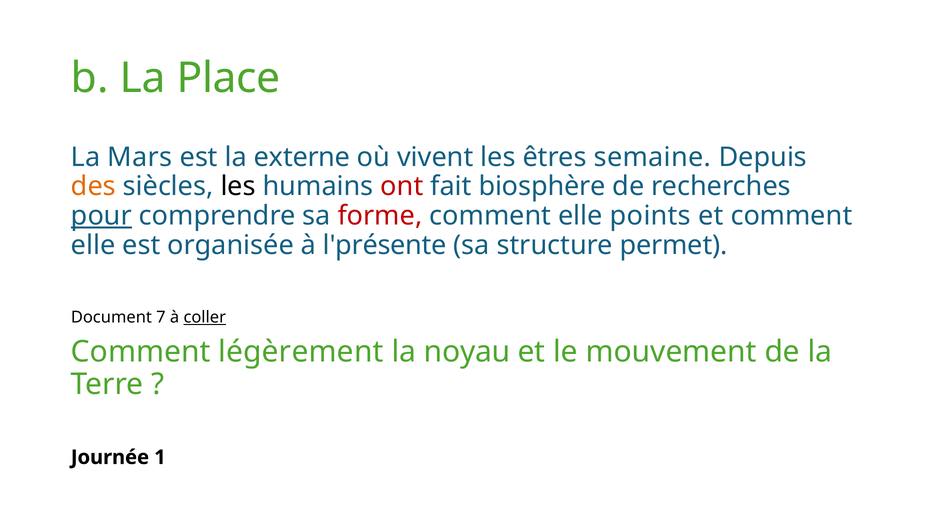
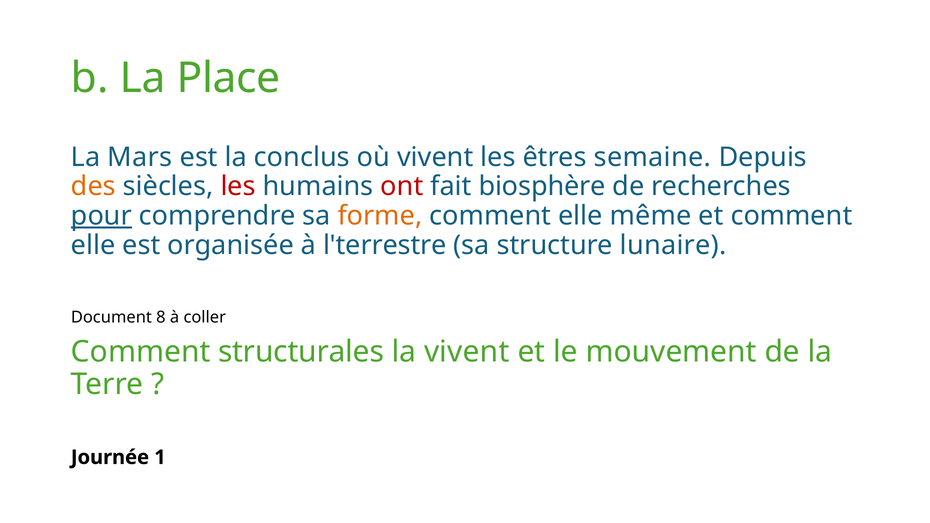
externe: externe -> conclus (302, 157)
les colour: black -> red (238, 187)
forme colour: red -> orange (380, 216)
points: points -> même (651, 216)
l'présente: l'présente -> l'terrestre (385, 245)
permet: permet -> lunaire (673, 245)
7: 7 -> 8 (161, 317)
coller underline: present -> none (205, 317)
légèrement: légèrement -> structurales (301, 352)
la noyau: noyau -> vivent (467, 352)
